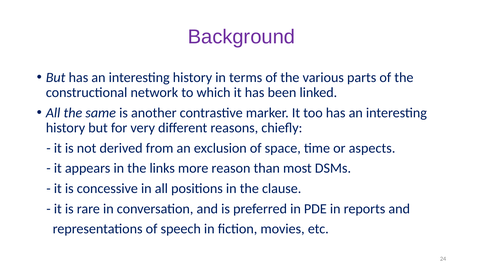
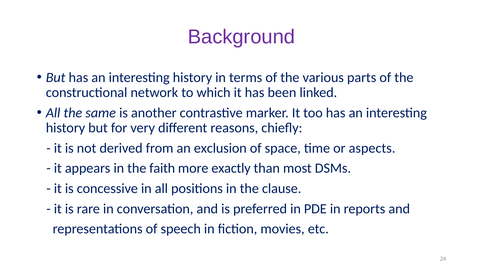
links: links -> faith (162, 169)
reason: reason -> exactly (231, 169)
